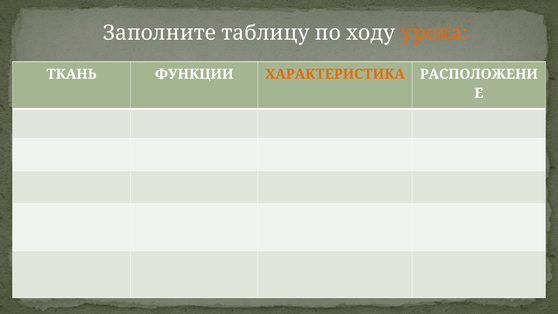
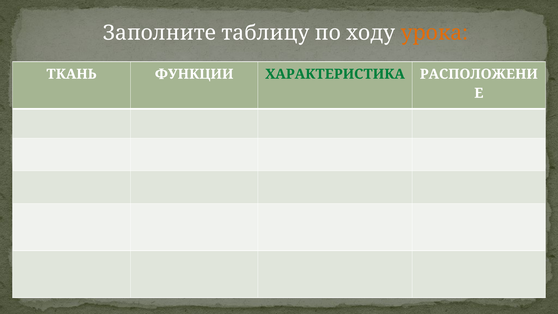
ХАРАКТЕРИСТИКА colour: orange -> green (335, 74)
